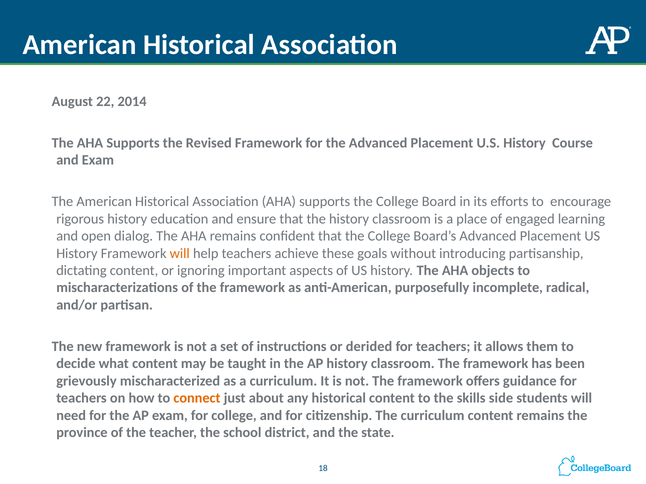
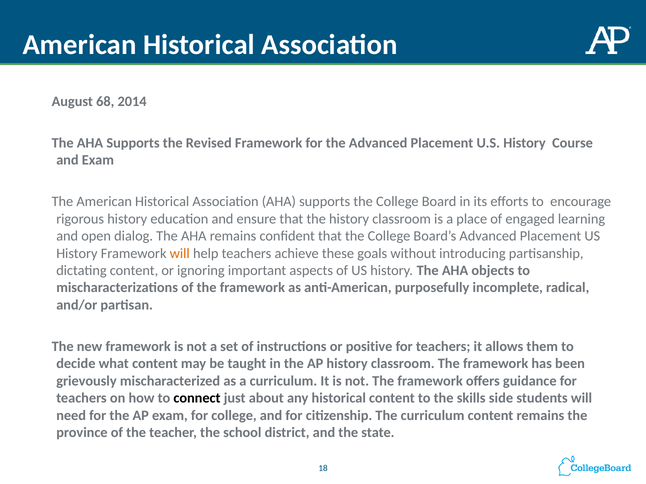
22: 22 -> 68 (105, 102)
derided: derided -> positive (369, 347)
connect colour: orange -> black (197, 399)
